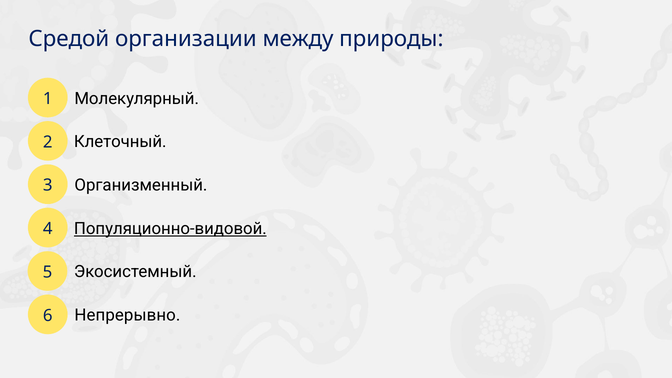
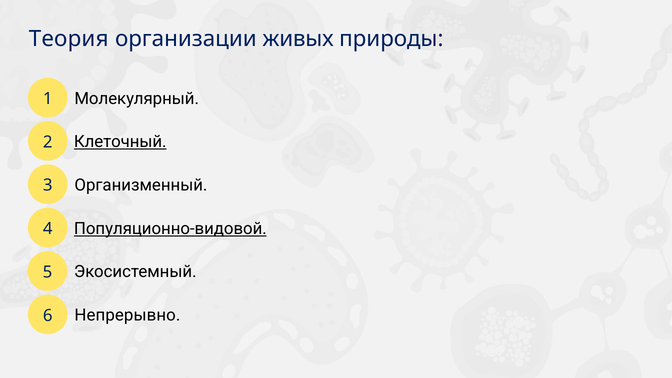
Средой: Средой -> Теория (69, 39)
между: между -> живых (298, 39)
Клеточный underline: none -> present (120, 142)
